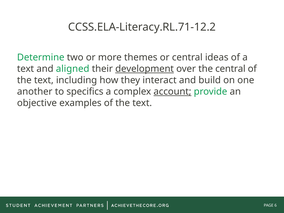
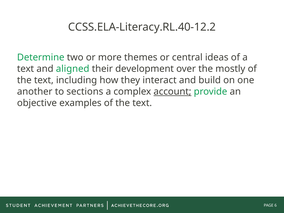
CCSS.ELA-Literacy.RL.71-12.2: CCSS.ELA-Literacy.RL.71-12.2 -> CCSS.ELA-Literacy.RL.40-12.2 (142, 27)
development underline: present -> none (145, 69)
the central: central -> mostly (230, 69)
specifics: specifics -> sections (85, 92)
